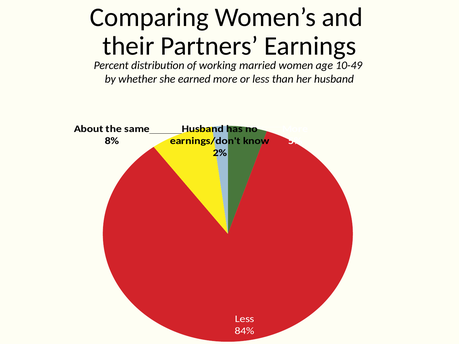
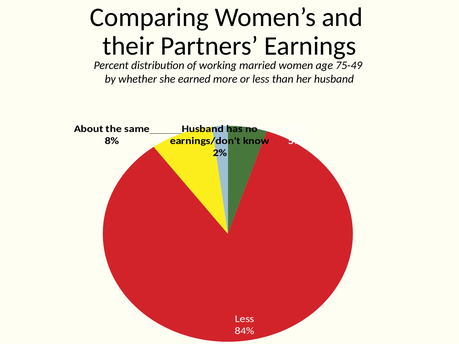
10-49: 10-49 -> 75-49 (349, 65)
